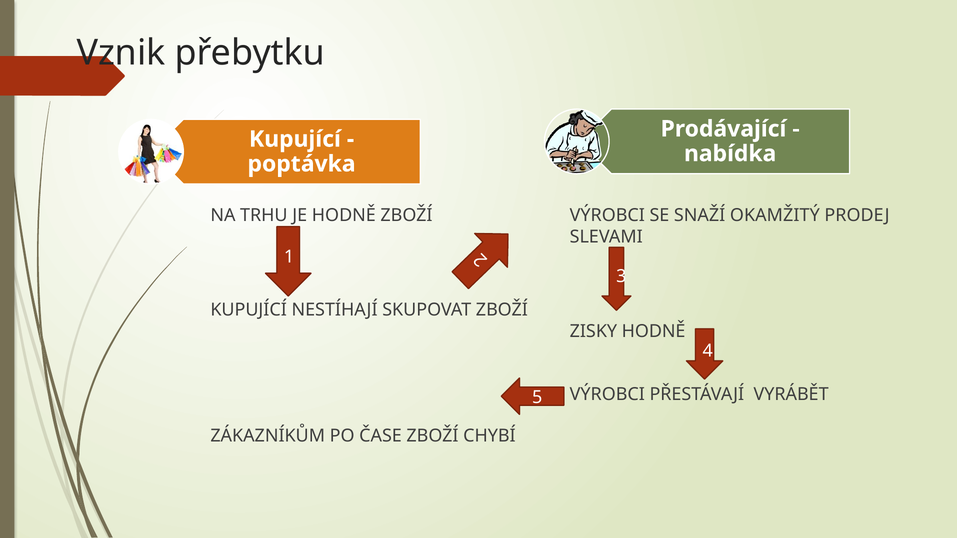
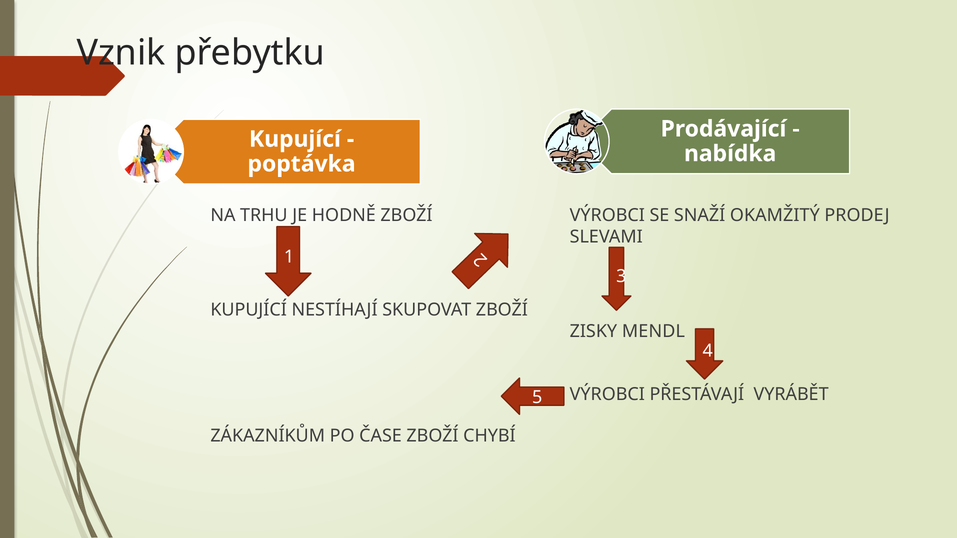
ZISKY HODNĚ: HODNĚ -> MENDL (653, 331)
